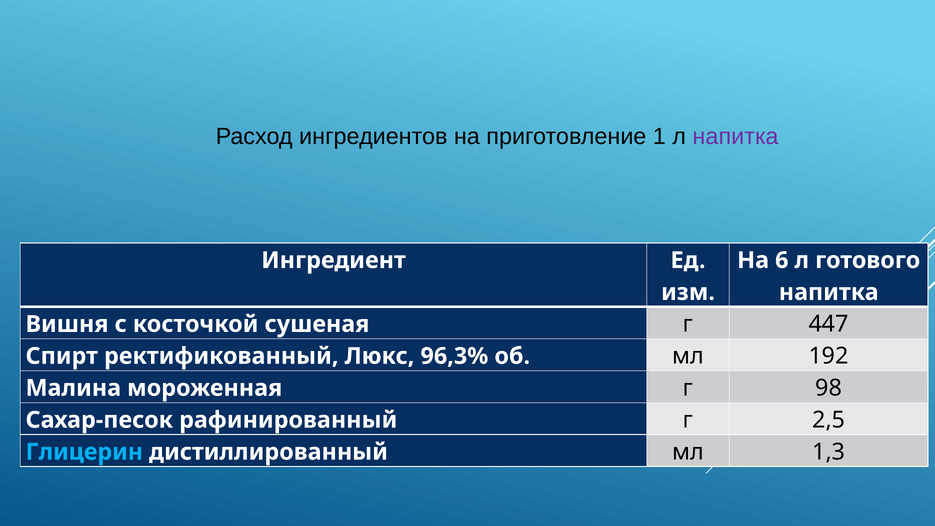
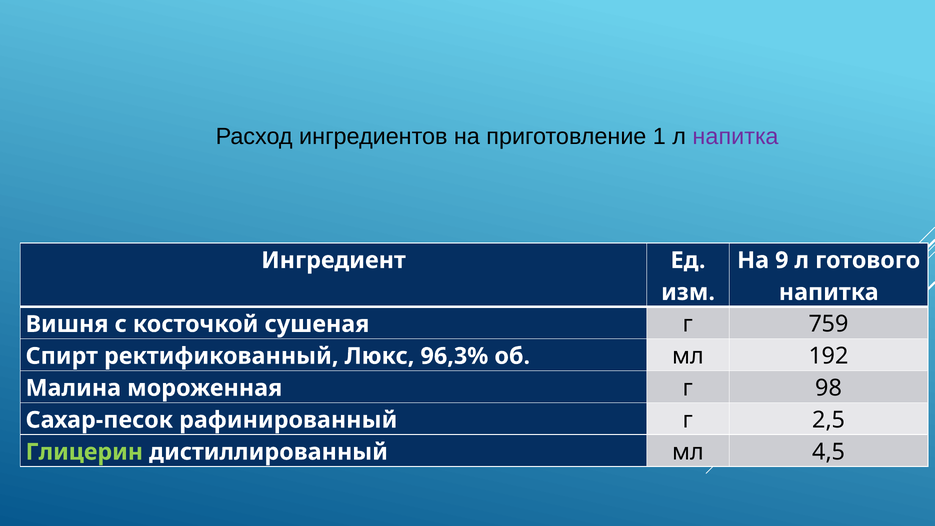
6: 6 -> 9 (782, 260)
447: 447 -> 759 (829, 324)
Глицерин colour: light blue -> light green (84, 452)
1,3: 1,3 -> 4,5 (829, 452)
